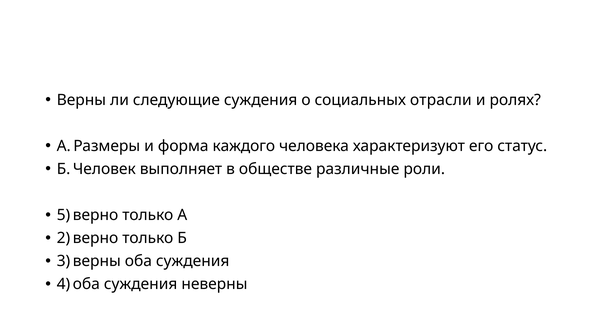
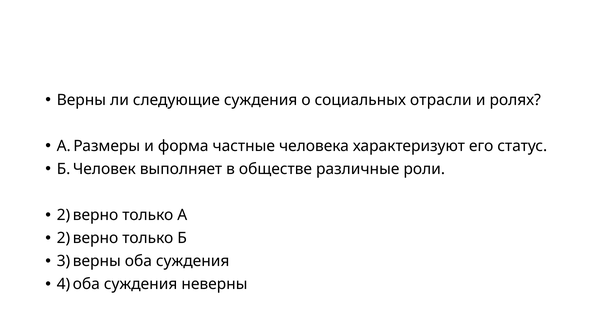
каждого: каждого -> частные (244, 146)
5: 5 -> 2 (63, 215)
